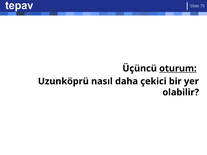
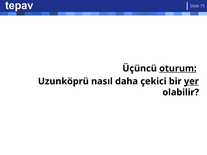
yer underline: none -> present (191, 81)
